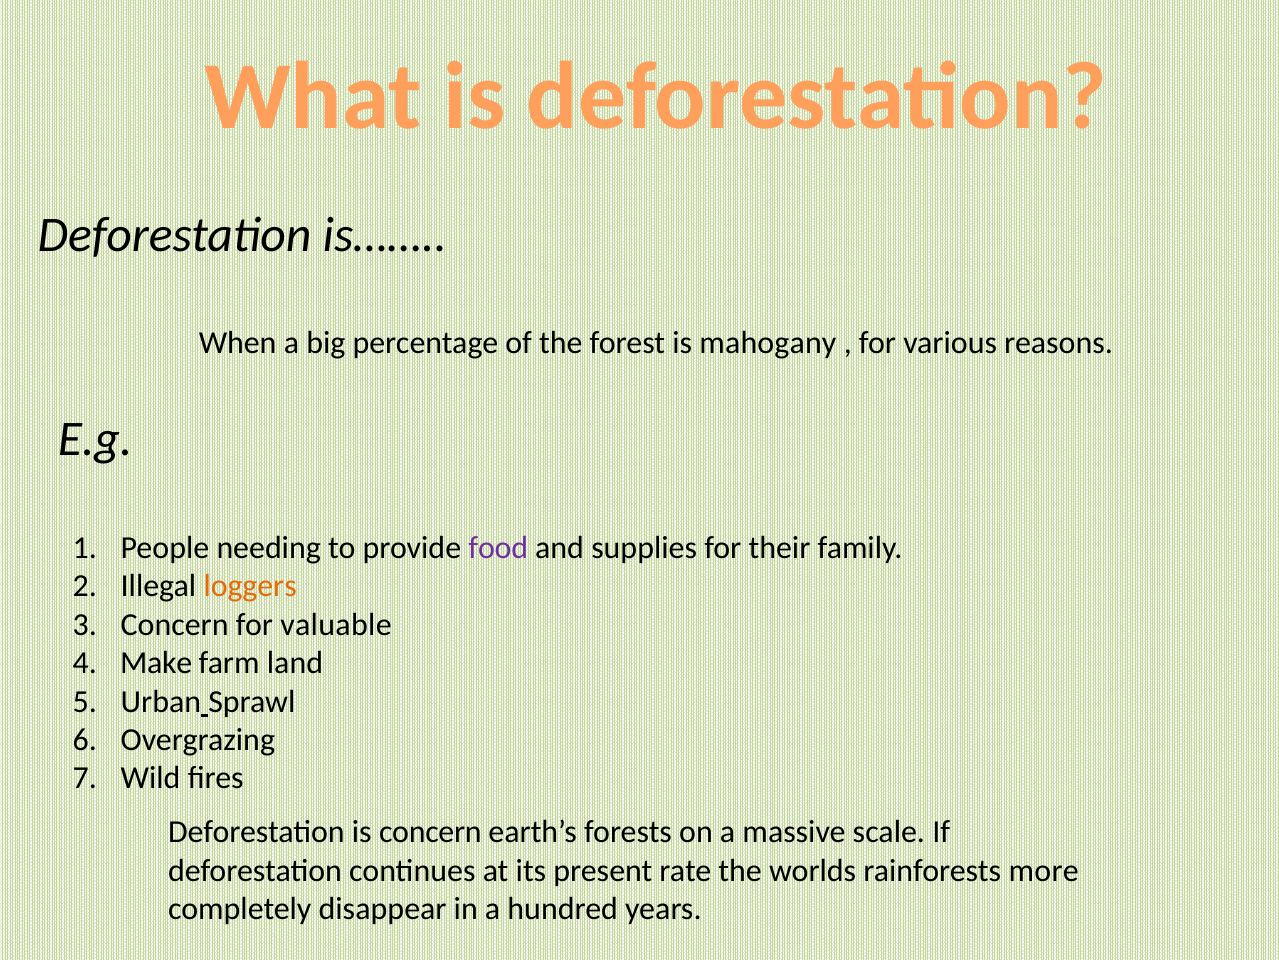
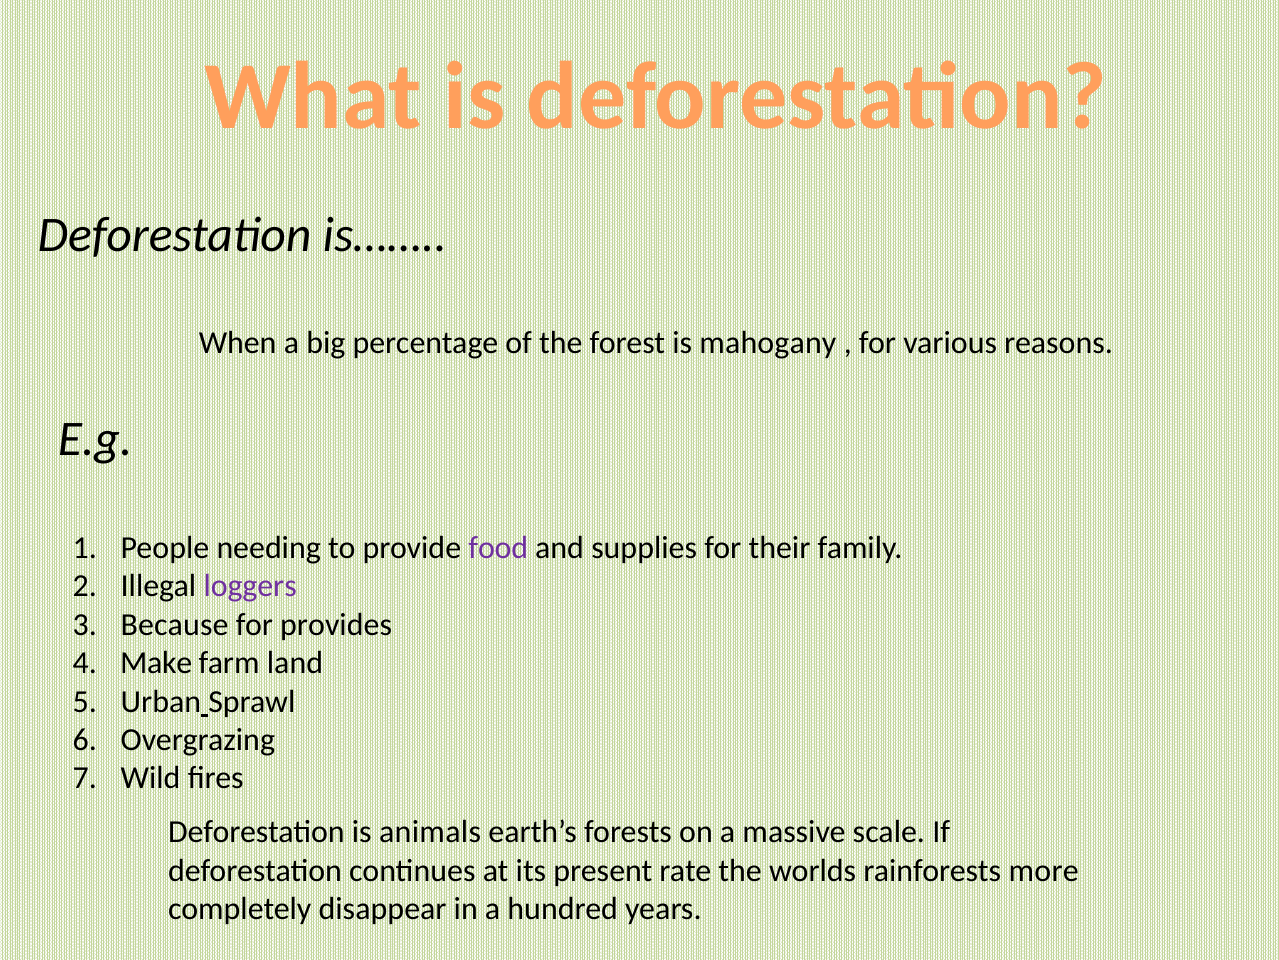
loggers colour: orange -> purple (250, 586)
Concern: Concern -> Because (175, 624)
valuable: valuable -> provides (336, 624)
is concern: concern -> animals (430, 832)
